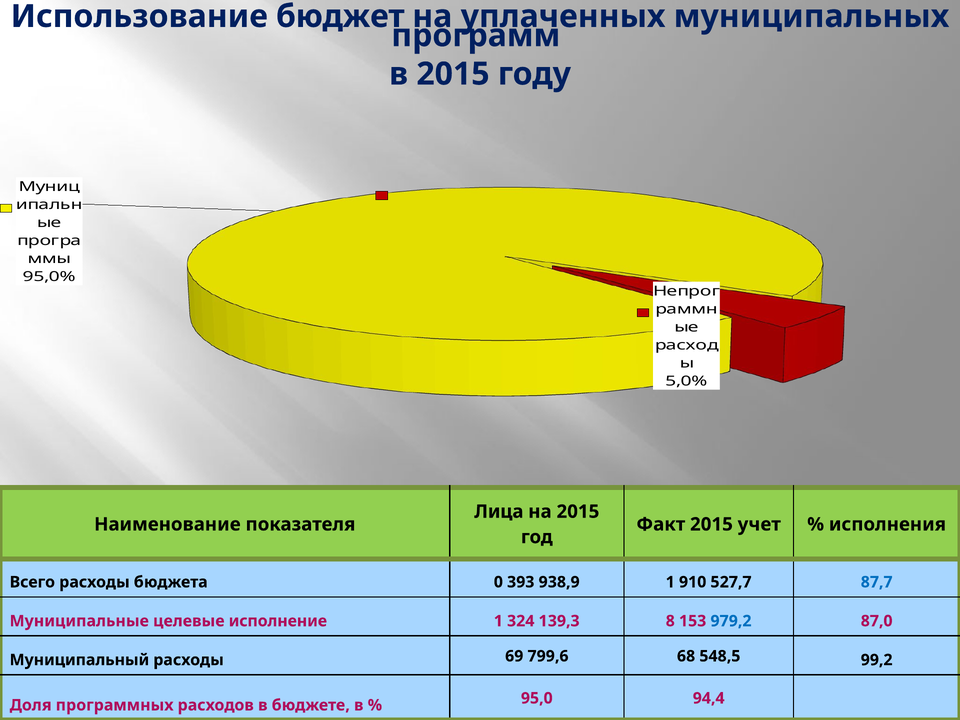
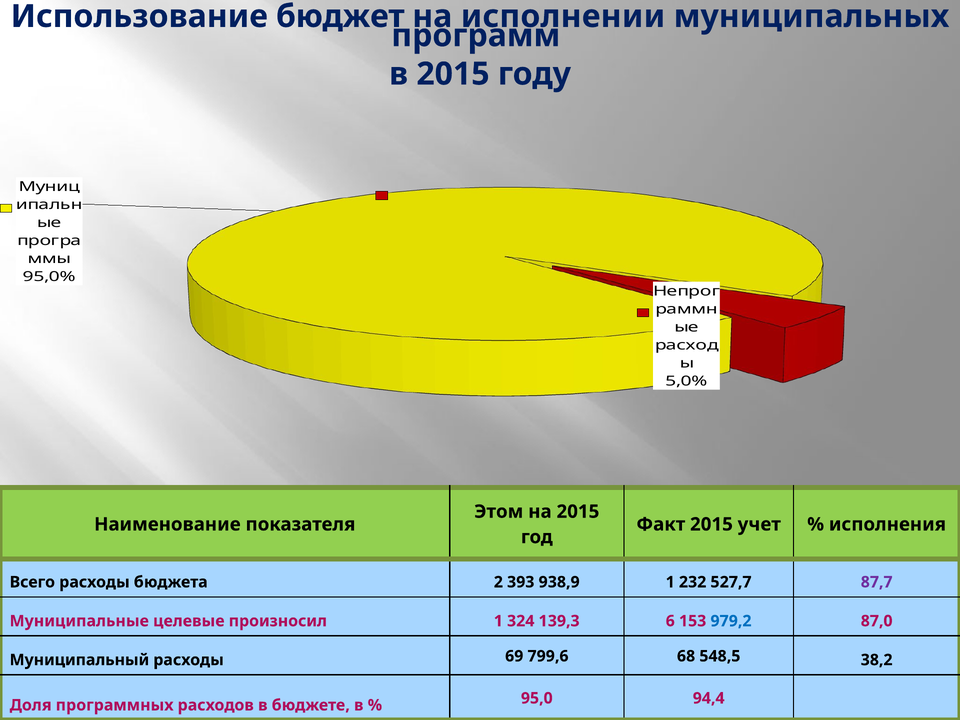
уплаченных: уплаченных -> исполнении (563, 16)
Лица: Лица -> Этом (499, 512)
0: 0 -> 2 (498, 582)
910: 910 -> 232 (693, 582)
87,7 colour: blue -> purple (877, 582)
исполнение: исполнение -> произносил (278, 621)
8: 8 -> 6 (670, 621)
99,2: 99,2 -> 38,2 (877, 660)
